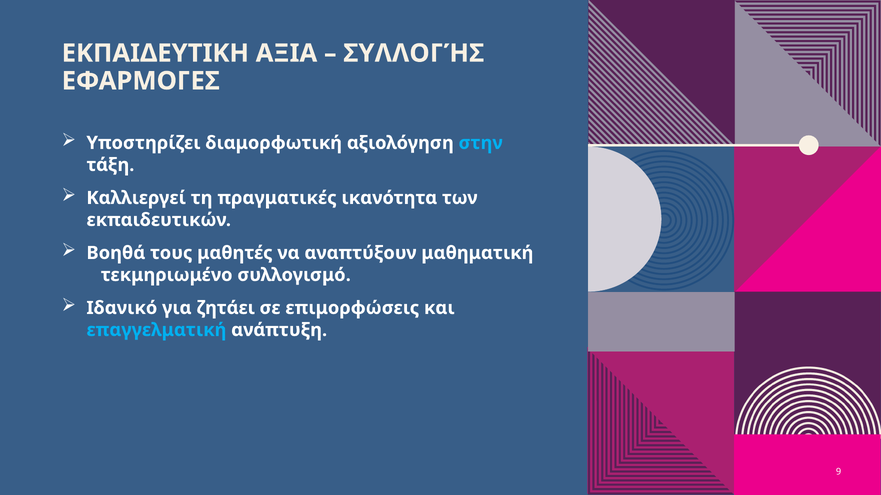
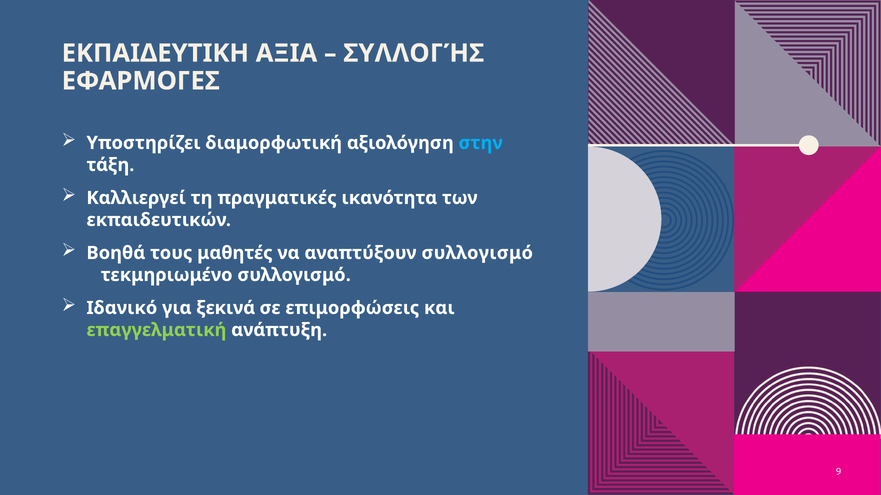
αναπτύξουν μαθηματική: μαθηματική -> συλλογισμό (477, 253)
ζητάει: ζητάει -> ξεκινά (226, 308)
επαγγελματική colour: light blue -> light green (156, 330)
